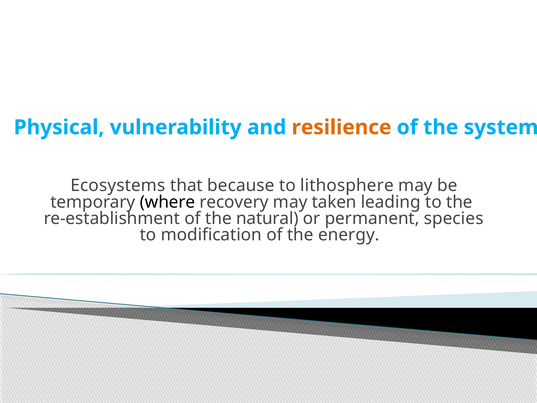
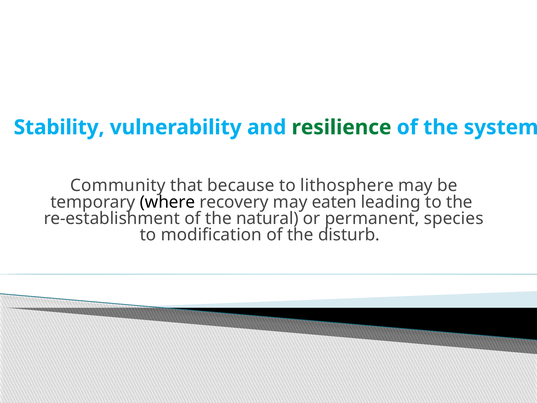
Physical: Physical -> Stability (59, 127)
resilience colour: orange -> green (342, 127)
Ecosystems: Ecosystems -> Community (118, 185)
taken: taken -> eaten (334, 202)
energy: energy -> disturb (349, 235)
